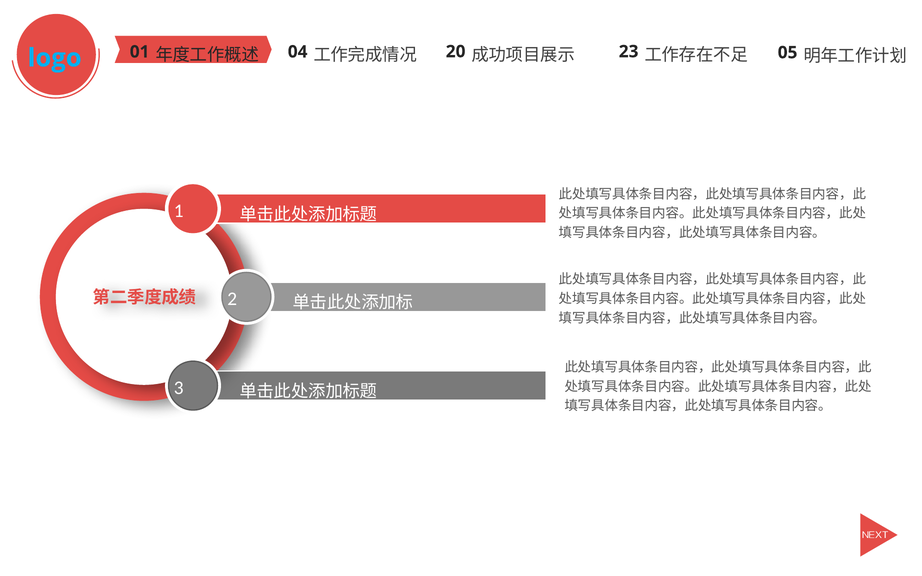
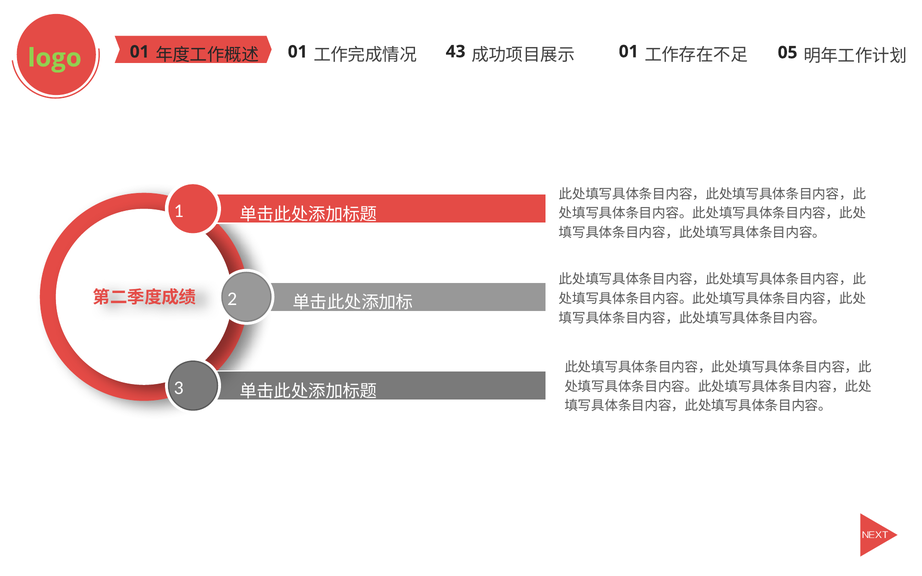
logo colour: light blue -> light green (55, 58)
04: 04 -> 01 (298, 52)
20: 20 -> 43 (456, 52)
23: 23 -> 01 (629, 52)
